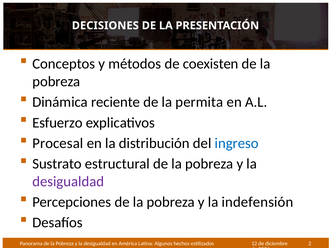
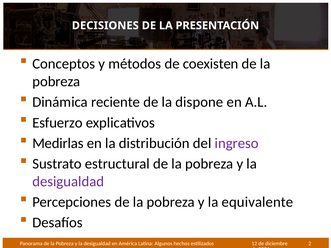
permita: permita -> dispone (199, 102)
Procesal: Procesal -> Medirlas (58, 143)
ingreso colour: blue -> purple (237, 143)
indefensión: indefensión -> equivalente (257, 202)
